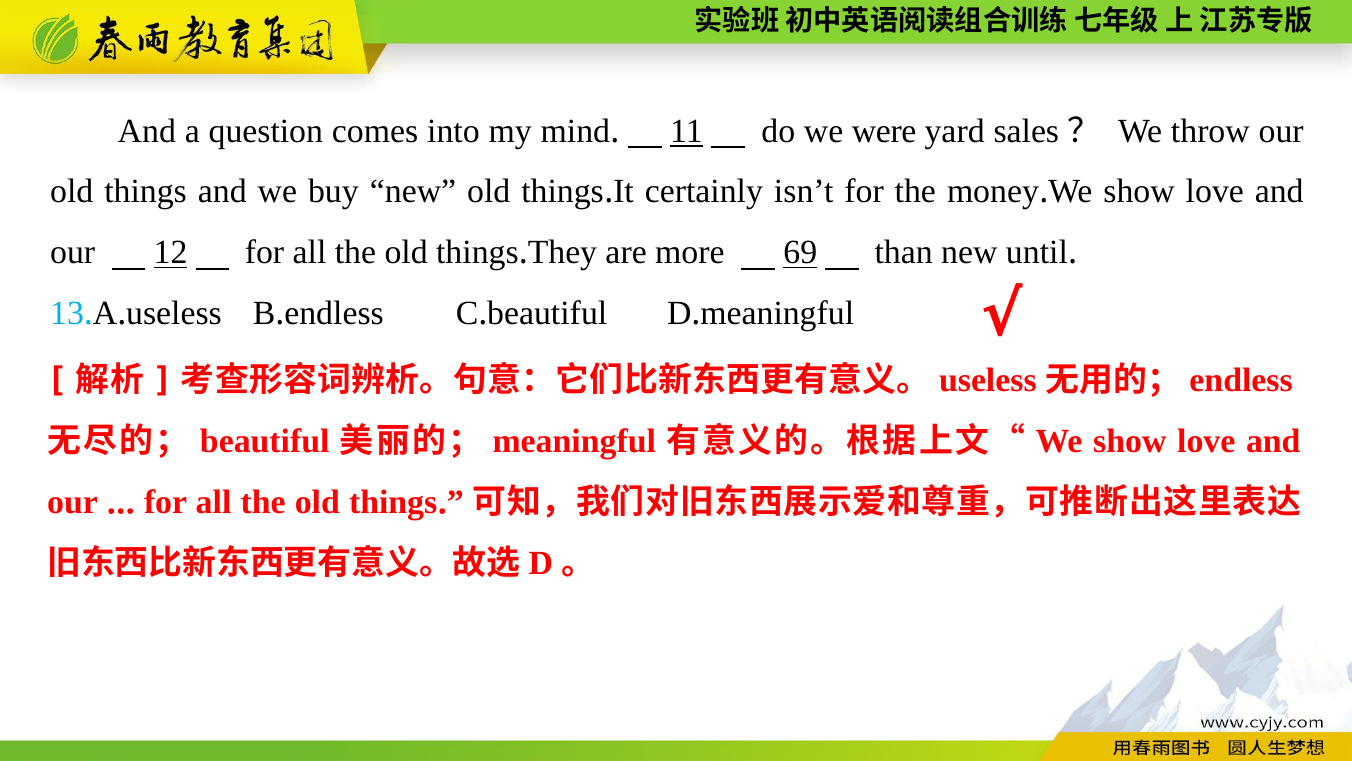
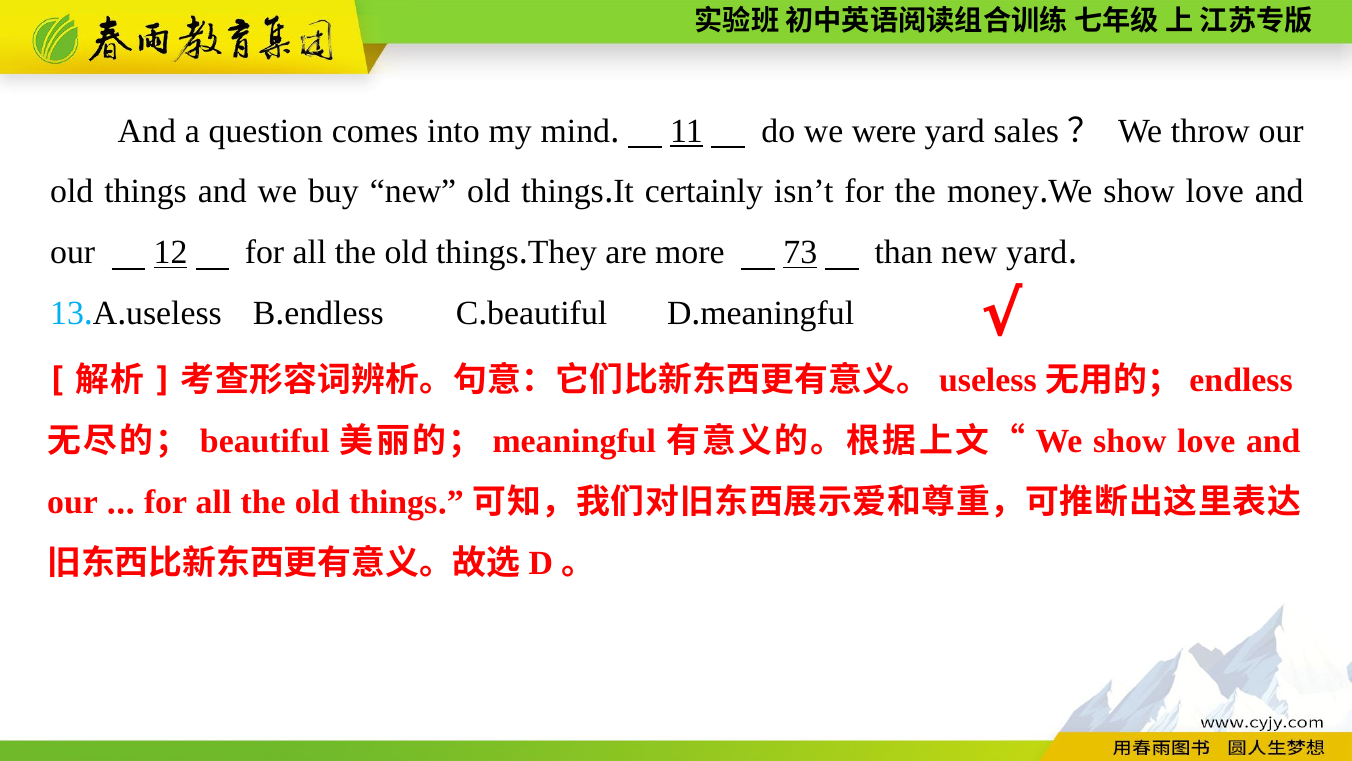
69: 69 -> 73 (800, 252)
new until: until -> yard (1037, 252)
